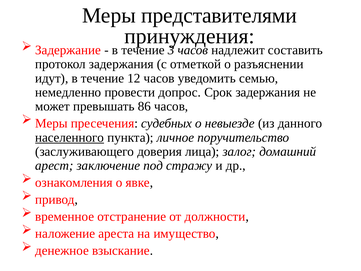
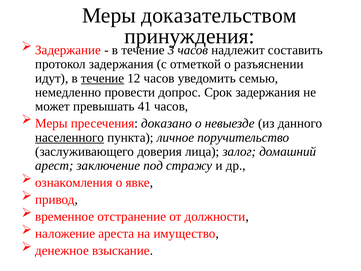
представителями: представителями -> доказательством (219, 15)
течение underline: none -> present (103, 78)
86: 86 -> 41 (144, 106)
судебных: судебных -> доказано (167, 123)
